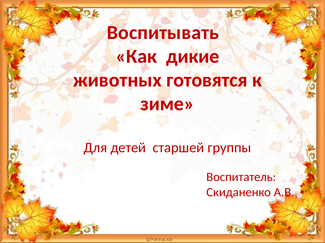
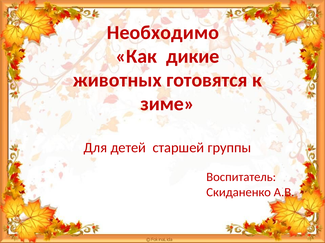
Воспитывать: Воспитывать -> Необходимо (163, 33)
